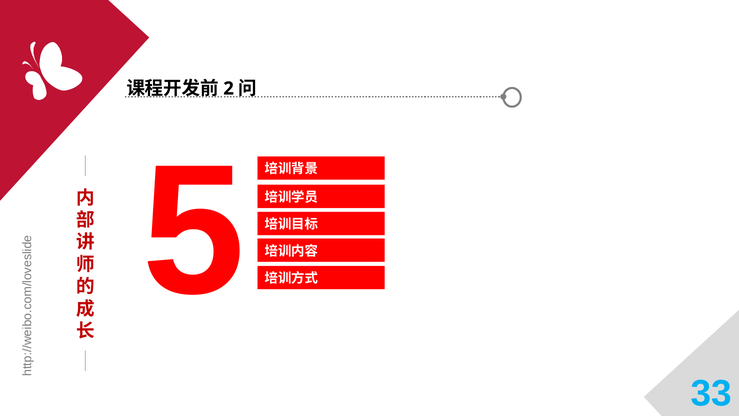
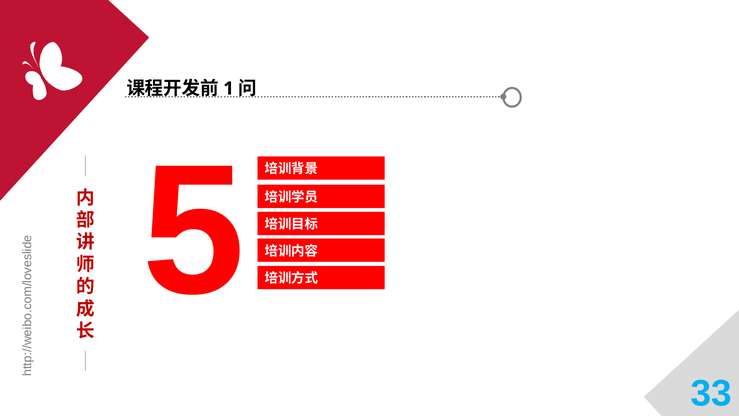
2: 2 -> 1 (229, 88)
